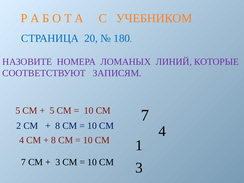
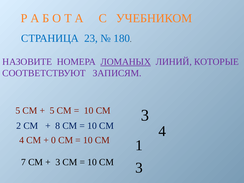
20: 20 -> 23 (91, 38)
ЛОМАНЫХ underline: none -> present (126, 62)
7: 7 -> 3 (145, 115)
8: 8 -> 0 (54, 140)
